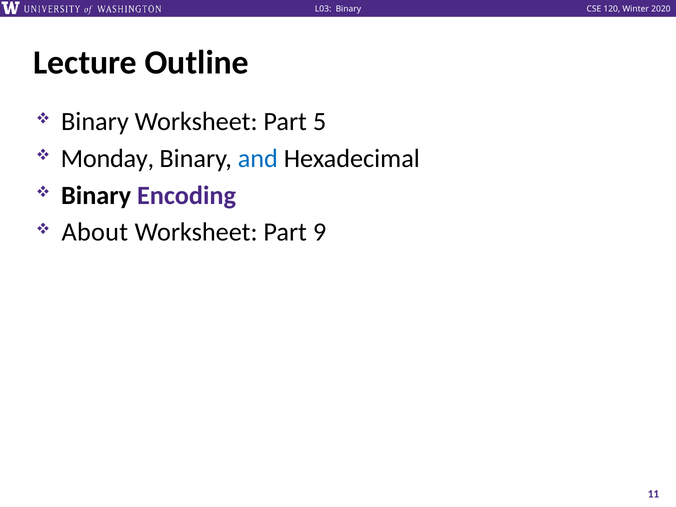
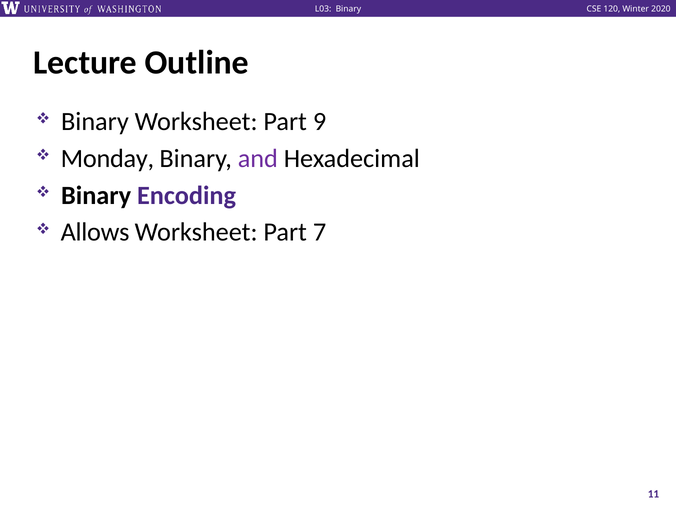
5: 5 -> 9 (320, 122)
and colour: blue -> purple (258, 159)
About: About -> Allows (95, 232)
9: 9 -> 7 (320, 232)
